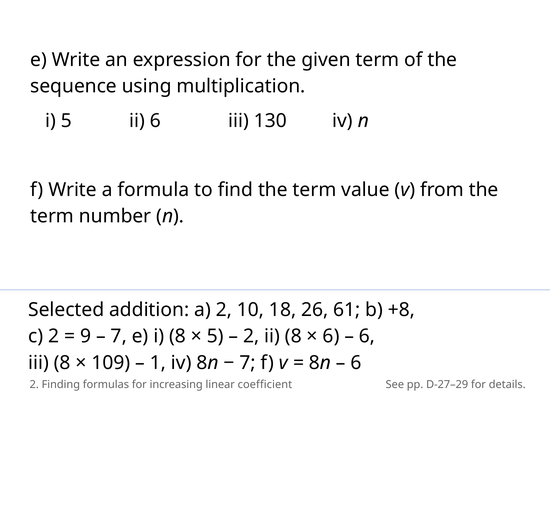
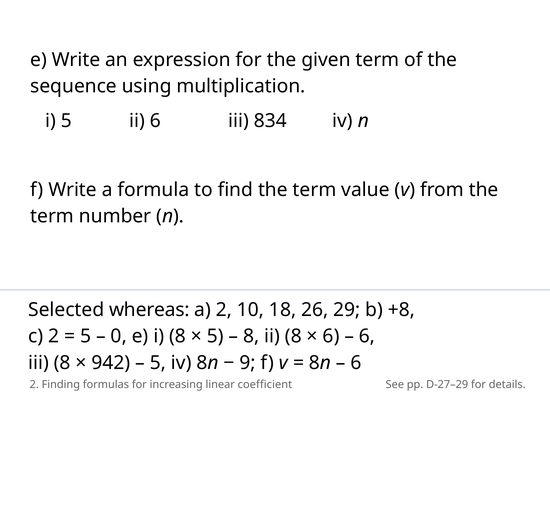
130: 130 -> 834 (270, 121)
addition: addition -> whereas (149, 310)
61: 61 -> 29 (347, 310)
9: 9 -> 5 (86, 336)
7: 7 -> 0 (119, 336)
2: 2 -> 8 (251, 336)
109: 109 -> 942 (111, 363)
1: 1 -> 5 (158, 363)
7: 7 -> 9 (248, 363)
